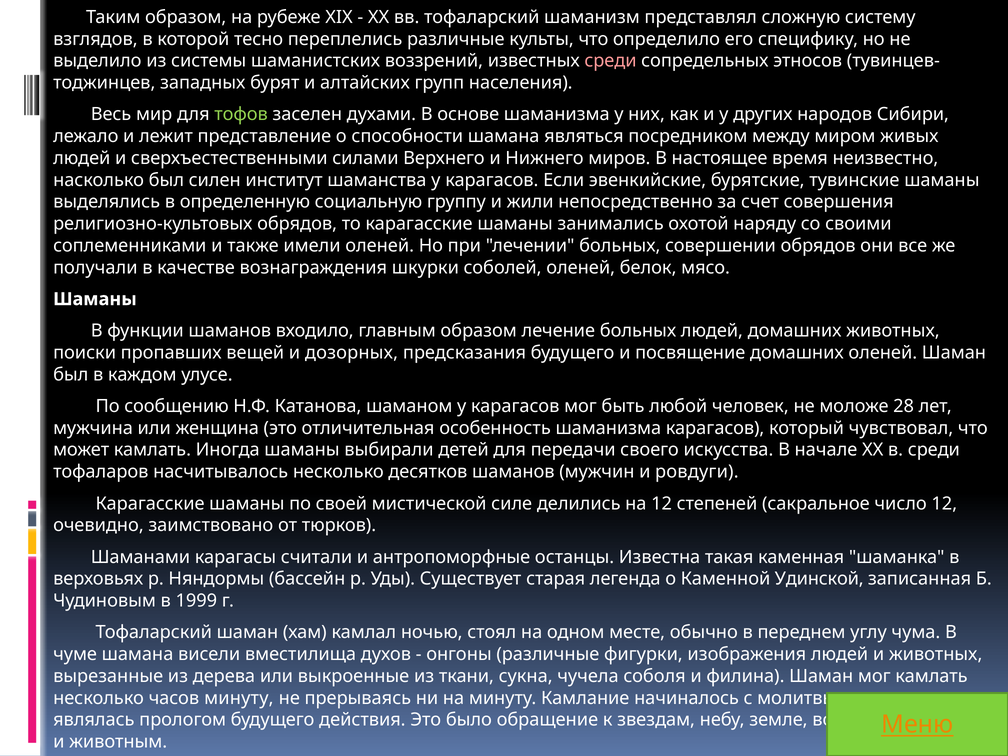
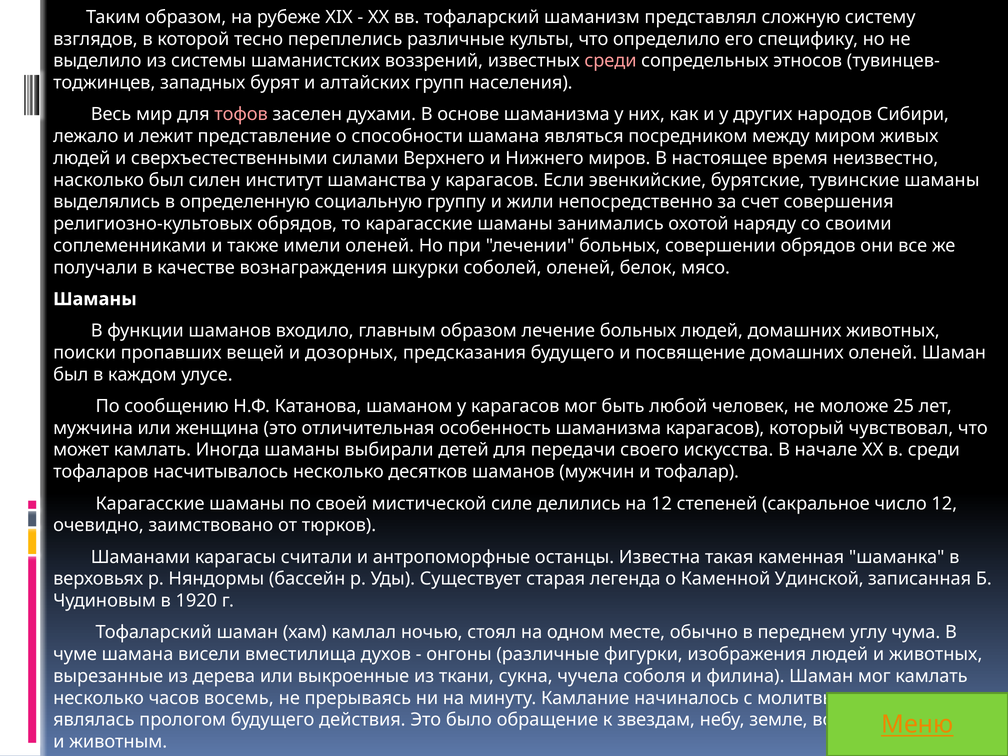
тофов colour: light green -> pink (241, 114)
28: 28 -> 25 (904, 406)
ровдуги: ровдуги -> тофалар (697, 472)
1999: 1999 -> 1920 (196, 601)
часов минуту: минуту -> восемь (239, 698)
